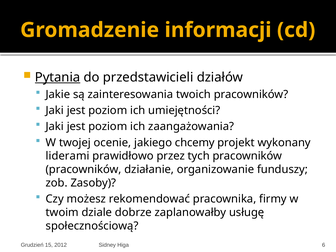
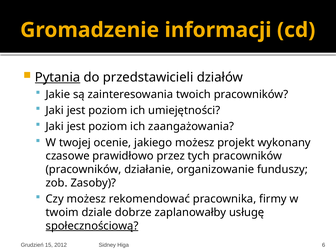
jakiego chcemy: chcemy -> możesz (195, 143)
liderami: liderami -> czasowe (68, 156)
społecznościową underline: none -> present (92, 226)
